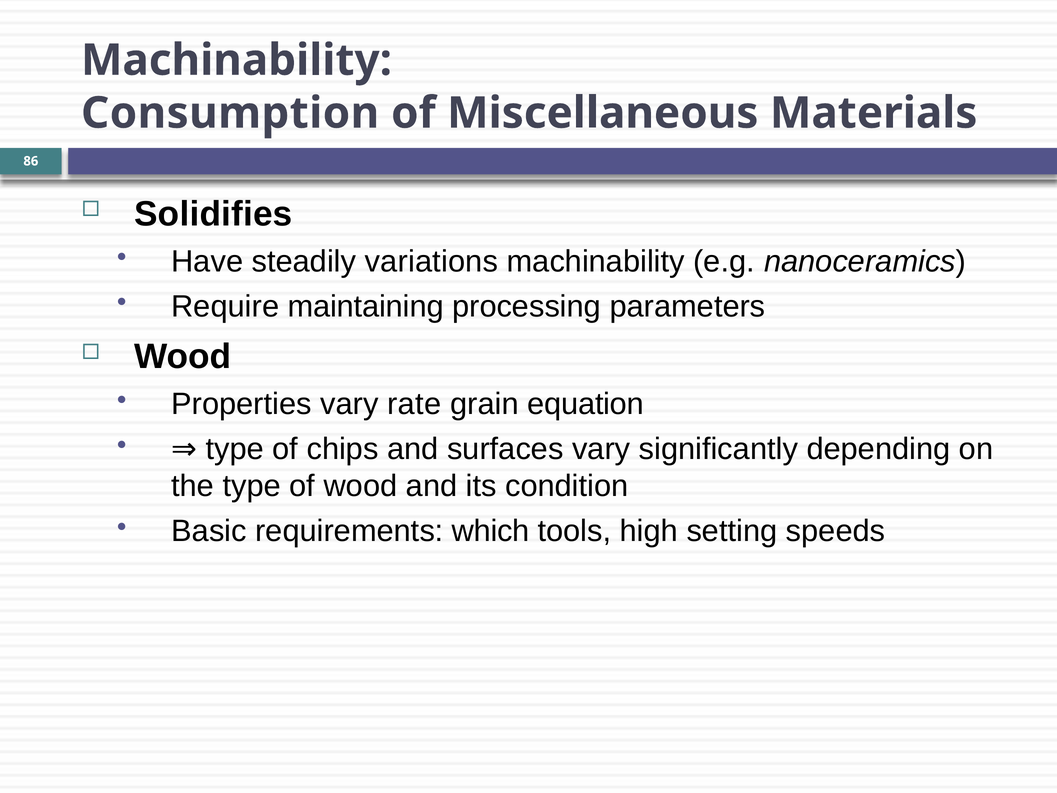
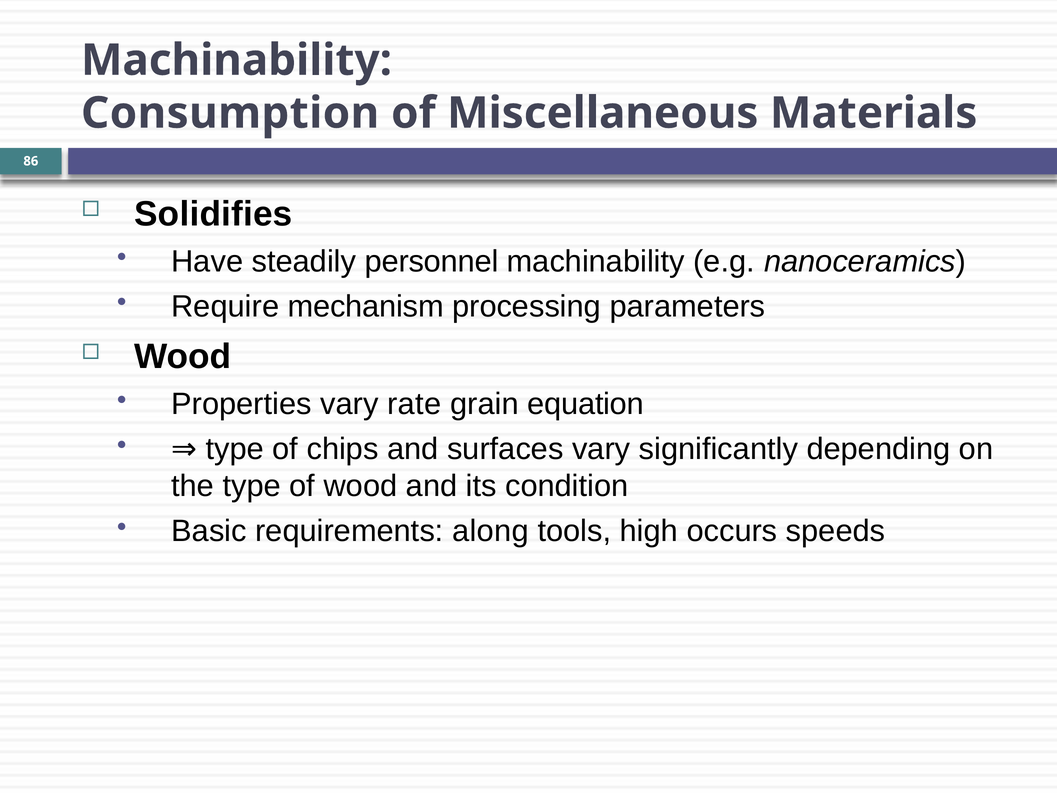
variations: variations -> personnel (432, 261)
maintaining: maintaining -> mechanism (366, 306)
which: which -> along (490, 531)
setting: setting -> occurs (732, 531)
